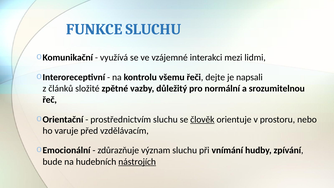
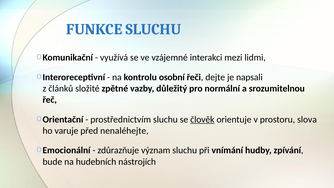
všemu: všemu -> osobní (172, 77)
nebo: nebo -> slova (307, 119)
vzdělávacím: vzdělávacím -> nenaléhejte (124, 131)
nástrojích underline: present -> none (137, 162)
